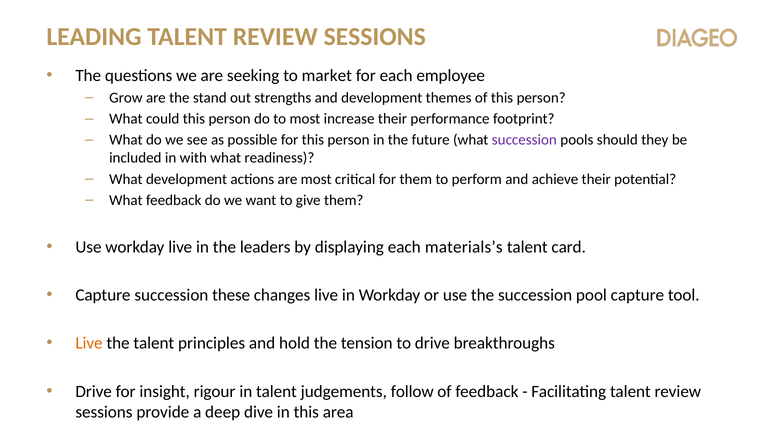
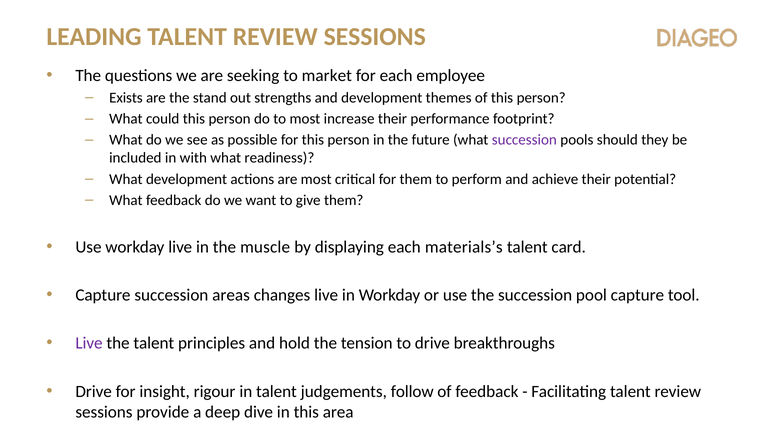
Grow: Grow -> Exists (126, 98)
leaders: leaders -> muscle (265, 247)
these: these -> areas (231, 295)
Live colour: orange -> purple (89, 343)
